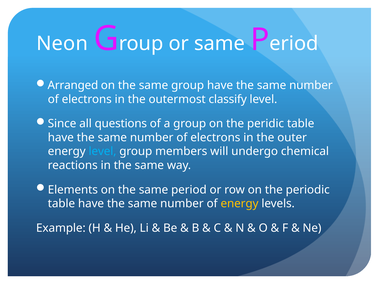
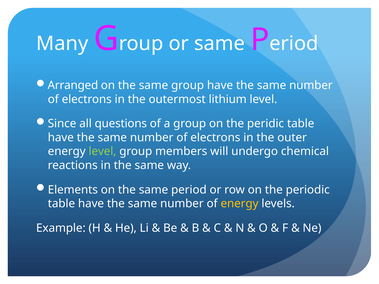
Neon: Neon -> Many (62, 44)
classify: classify -> lithium (228, 99)
level colour: light blue -> light green (103, 152)
